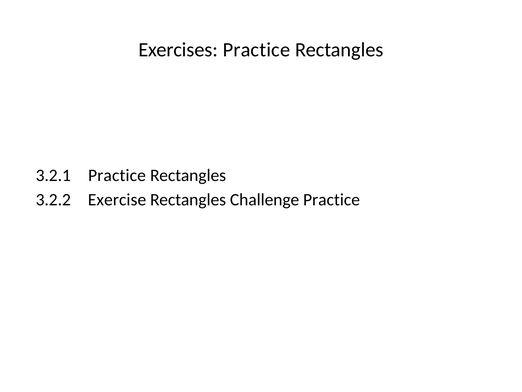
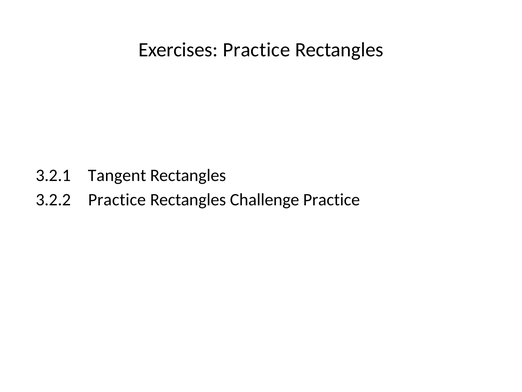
3.2.1 Practice: Practice -> Tangent (117, 175)
3.2.2 Exercise: Exercise -> Practice (117, 200)
